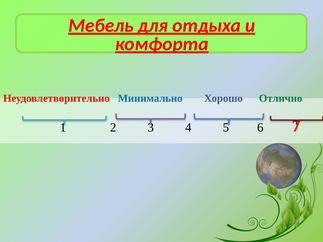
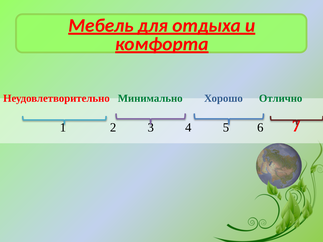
Минимально colour: blue -> green (150, 99)
